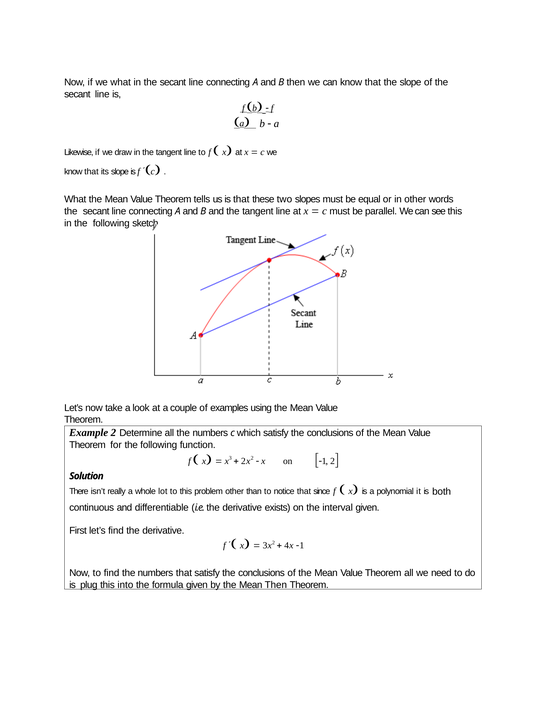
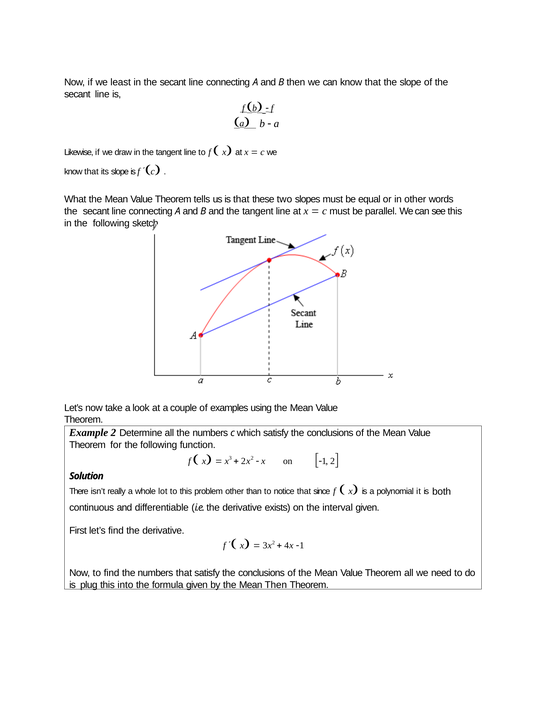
we what: what -> least (121, 82)
